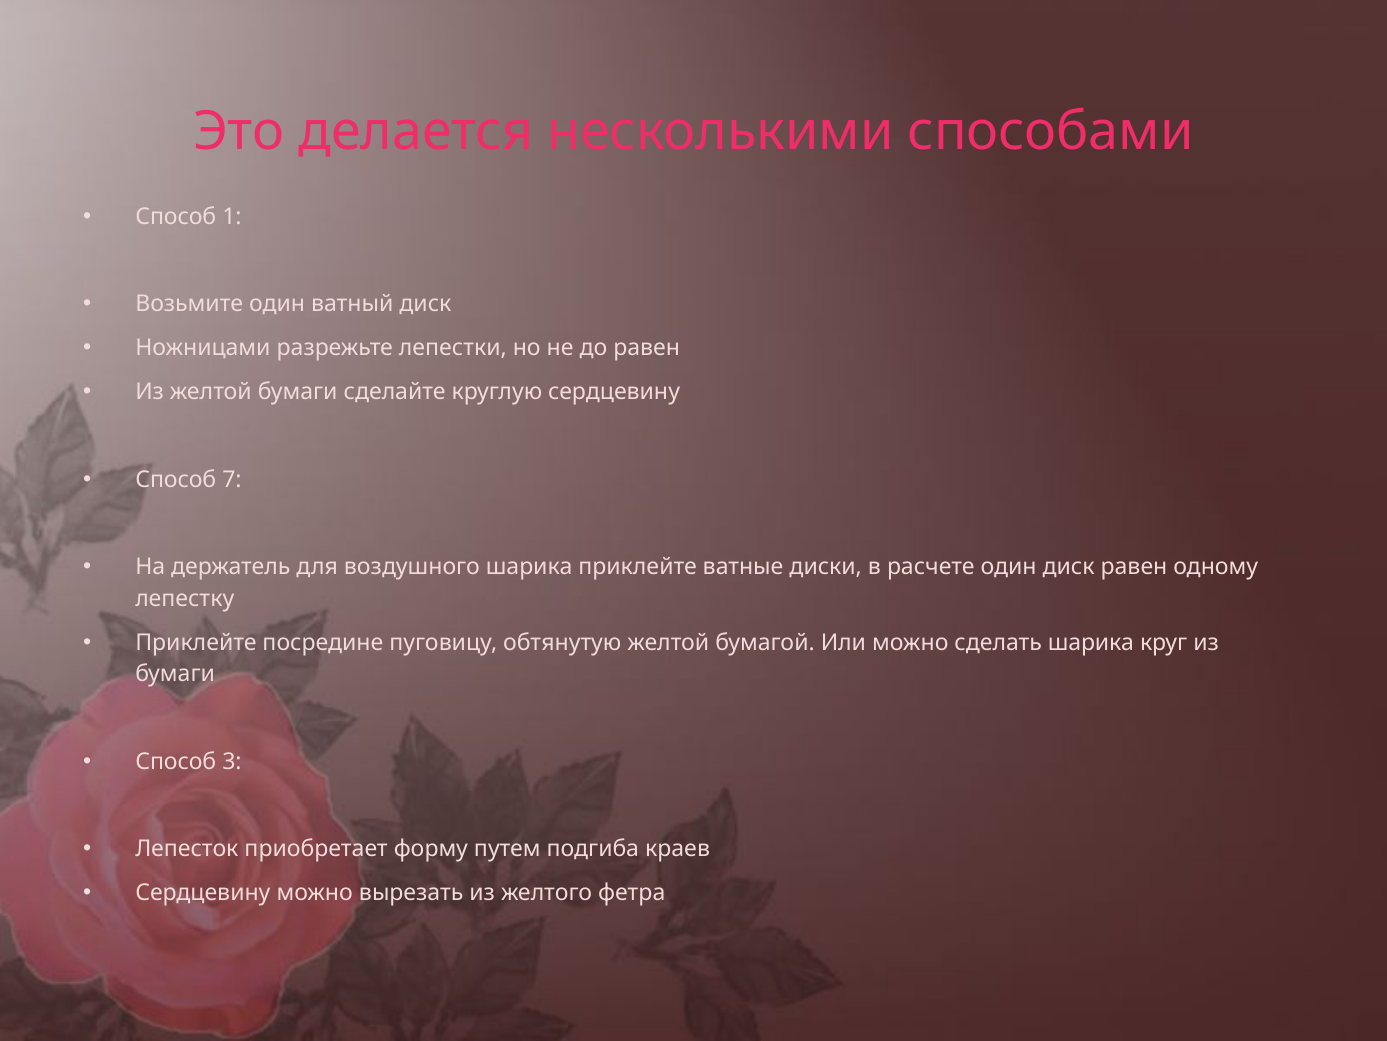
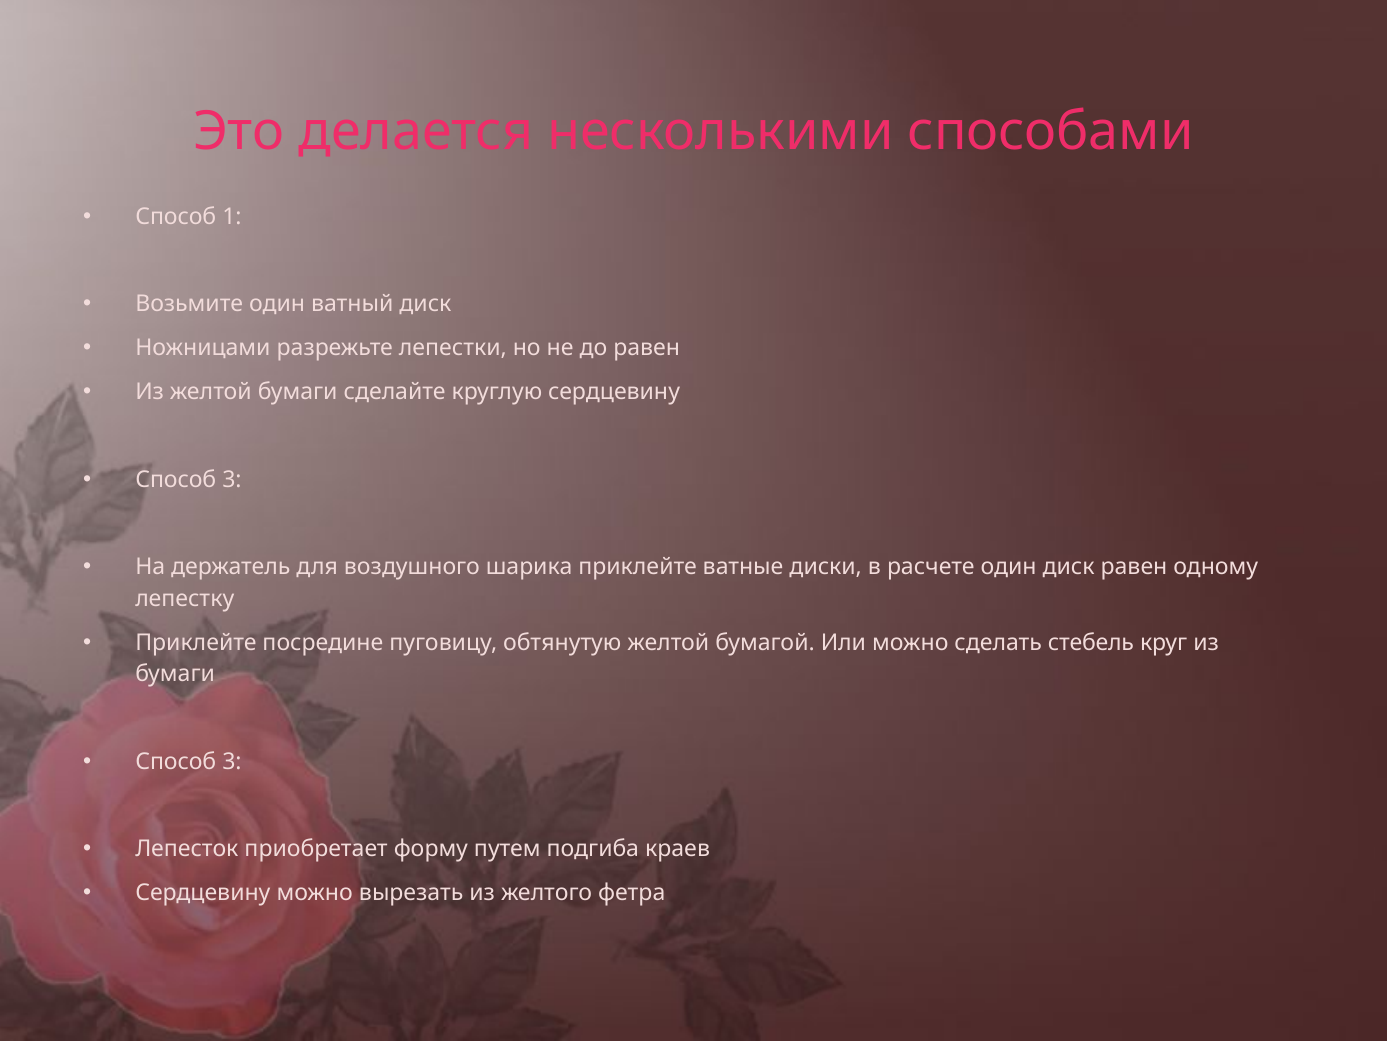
7: 7 -> 3 (232, 479)
сделать шарика: шарика -> стебель (1091, 642)
